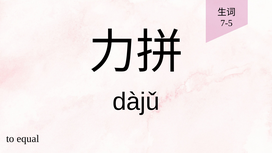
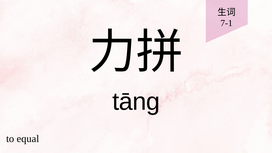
7-5: 7-5 -> 7-1 (227, 23)
dàjǔ: dàjǔ -> tāng (136, 102)
